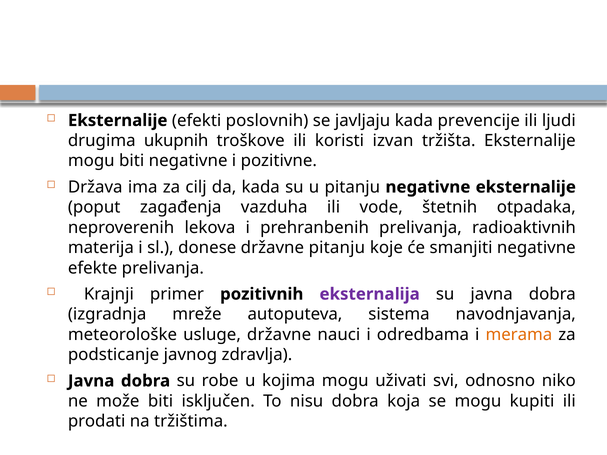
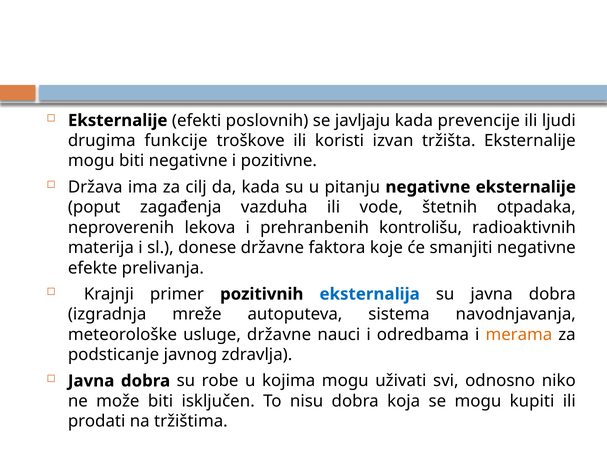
ukupnih: ukupnih -> funkcije (176, 141)
prehranbenih prelivanja: prelivanja -> kontrolišu (421, 228)
državne pitanju: pitanju -> faktora (337, 248)
eksternalija colour: purple -> blue (370, 294)
